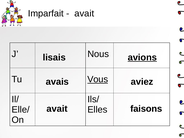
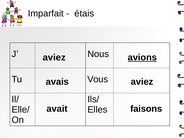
avait: avait -> étais (84, 13)
lisais: lisais -> aviez (54, 57)
Vous underline: present -> none (98, 79)
